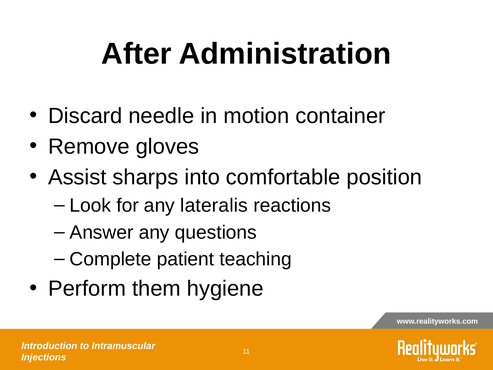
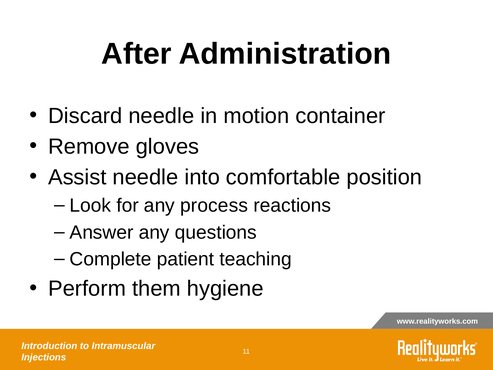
Assist sharps: sharps -> needle (145, 177)
lateralis: lateralis -> process (214, 205)
